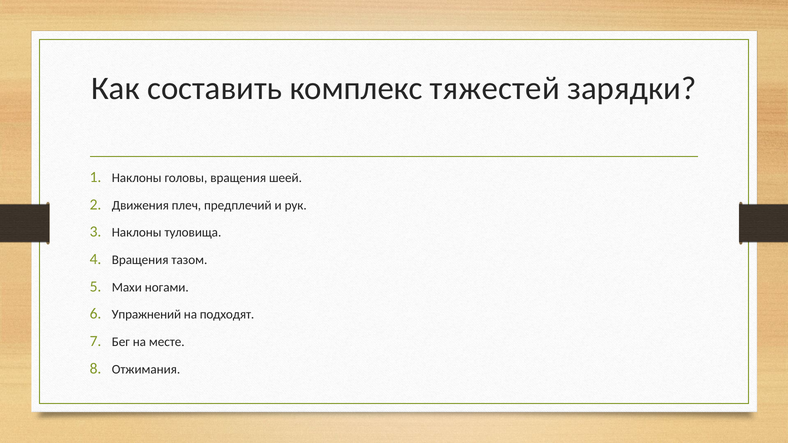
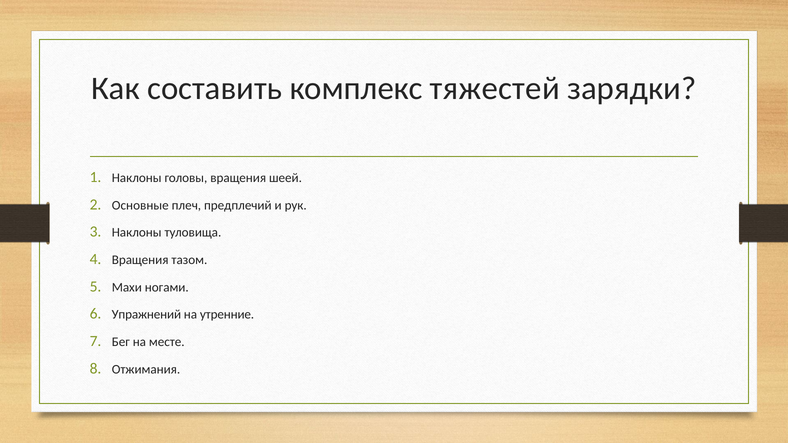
Движения: Движения -> Основные (140, 205)
подходят: подходят -> утренние (227, 315)
